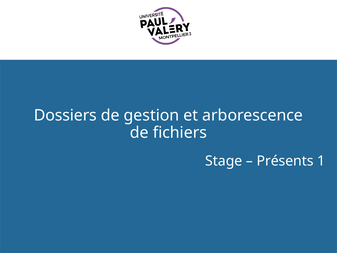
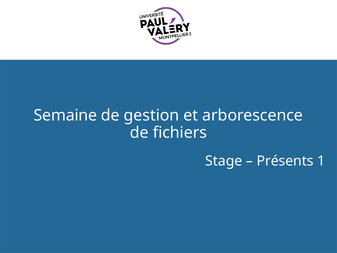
Dossiers: Dossiers -> Semaine (65, 115)
